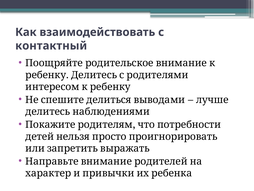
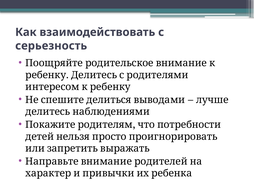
контактный: контактный -> серьезность (51, 46)
